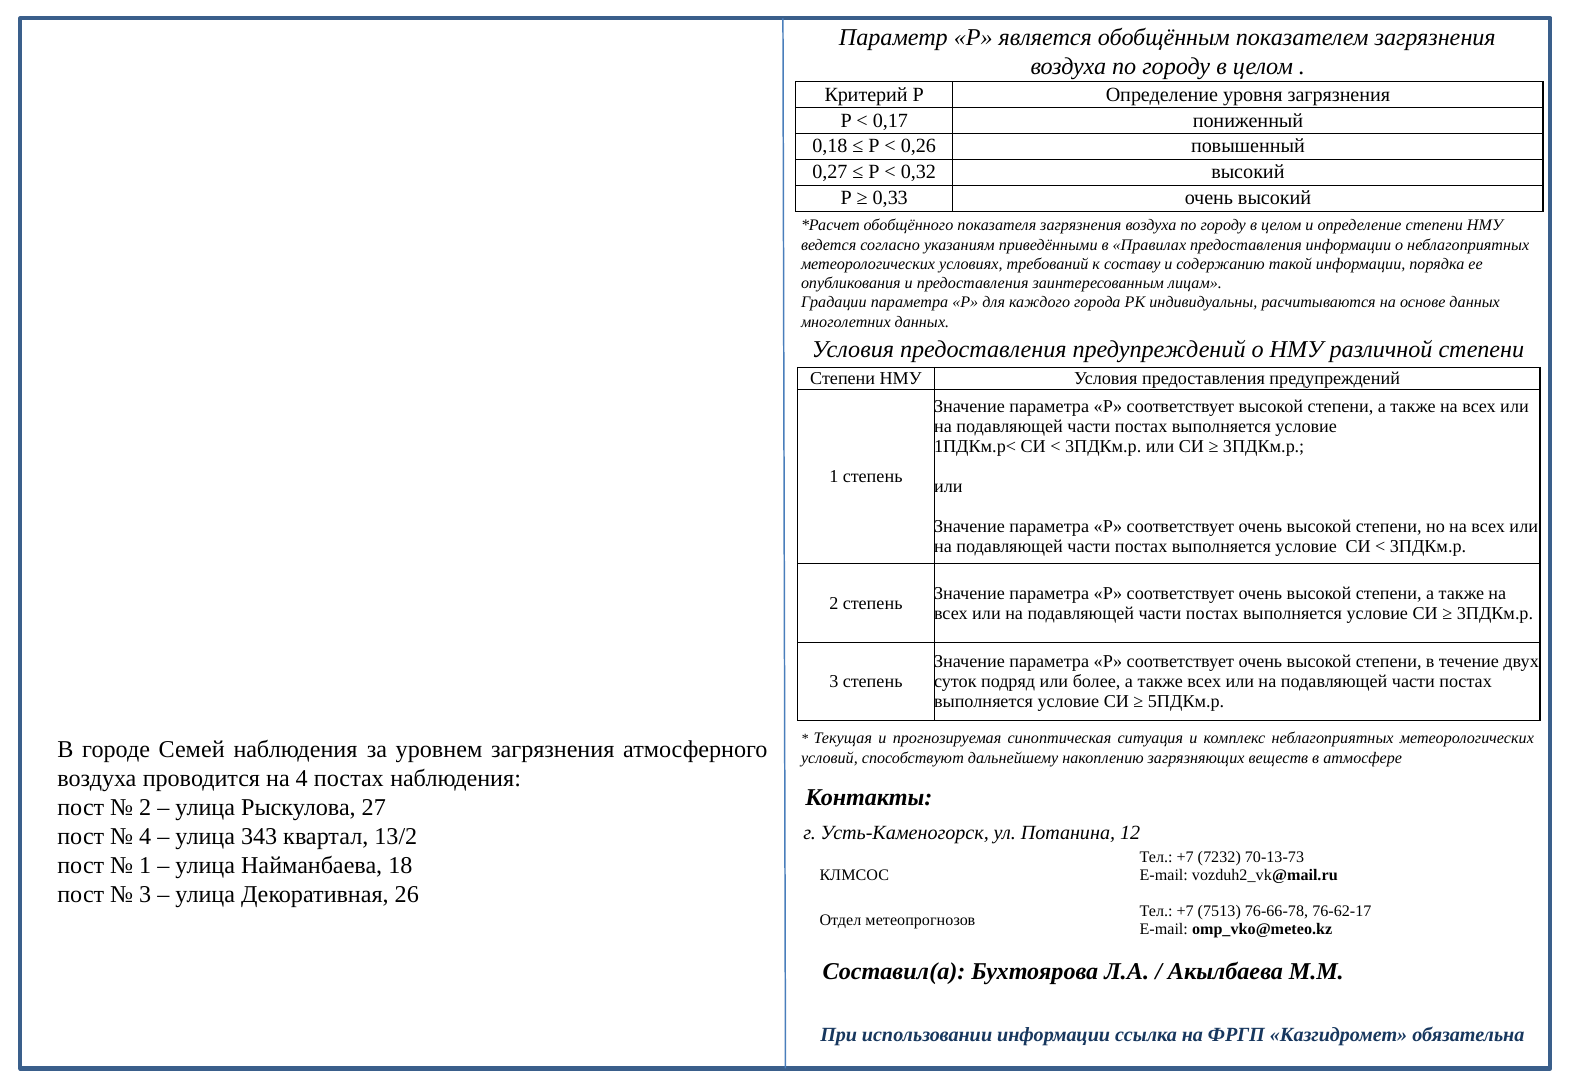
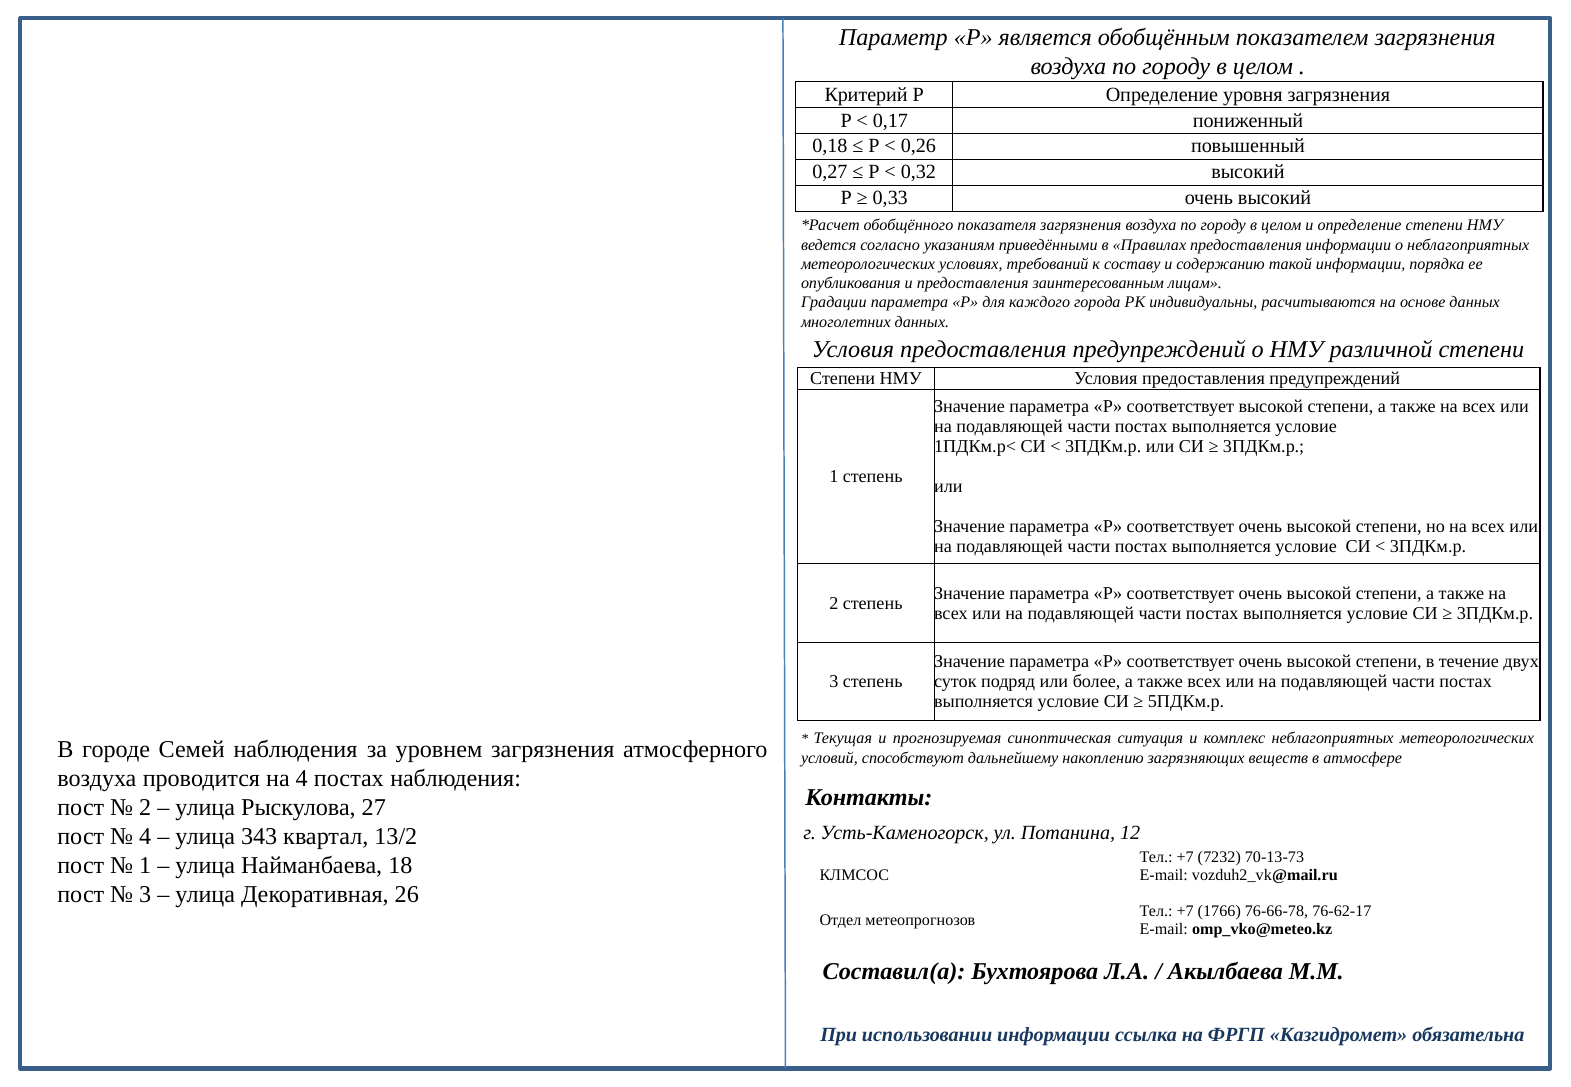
7513: 7513 -> 1766 (1219, 911)
